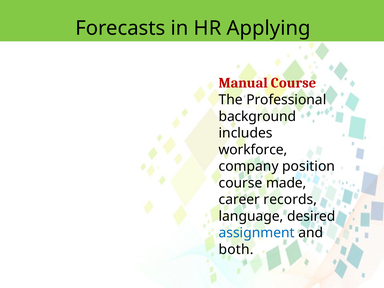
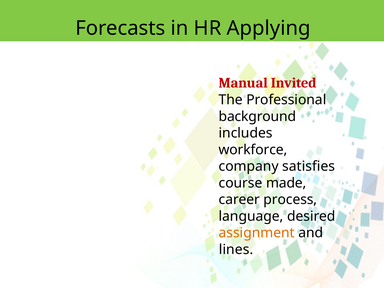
Manual Course: Course -> Invited (294, 83)
position: position -> satisfies (309, 166)
records: records -> process (290, 200)
assignment colour: blue -> orange (257, 233)
both: both -> lines (236, 250)
